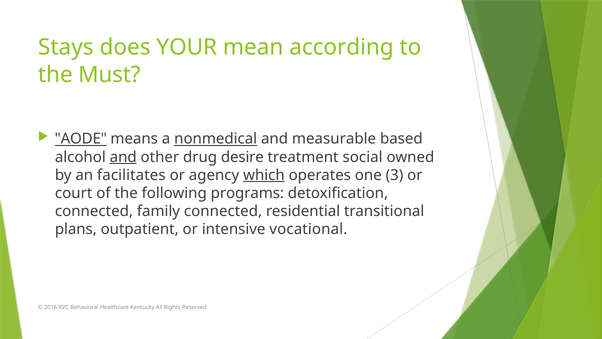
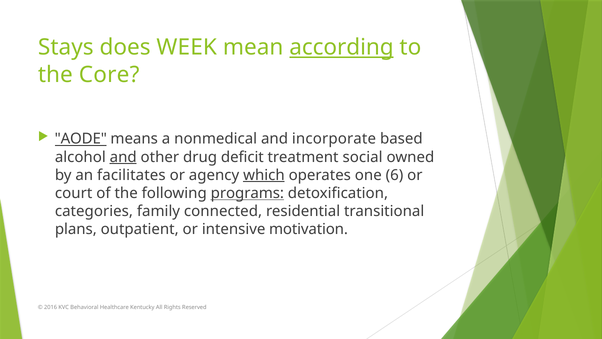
YOUR: YOUR -> WEEK (187, 47)
according underline: none -> present (341, 47)
Must: Must -> Core (109, 75)
nonmedical underline: present -> none (216, 139)
measurable: measurable -> incorporate (334, 139)
desire: desire -> deficit (242, 157)
3: 3 -> 6 (394, 175)
programs underline: none -> present (247, 193)
connected: connected -> categories (94, 211)
vocational: vocational -> motivation (308, 229)
